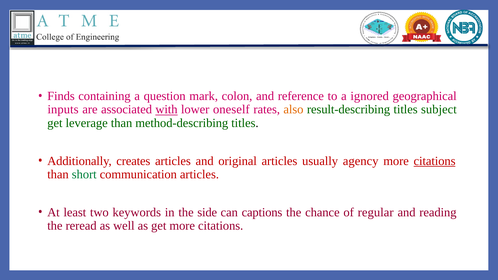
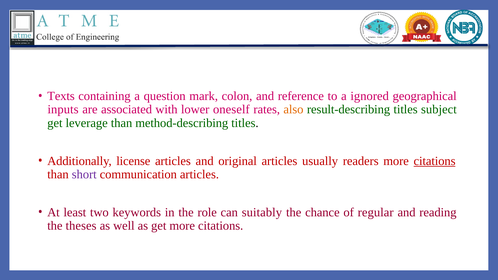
Finds: Finds -> Texts (61, 96)
with underline: present -> none (166, 110)
creates: creates -> license (133, 161)
agency: agency -> readers (361, 161)
short colour: green -> purple (84, 174)
side: side -> role (207, 212)
captions: captions -> suitably (262, 212)
reread: reread -> theses (81, 226)
